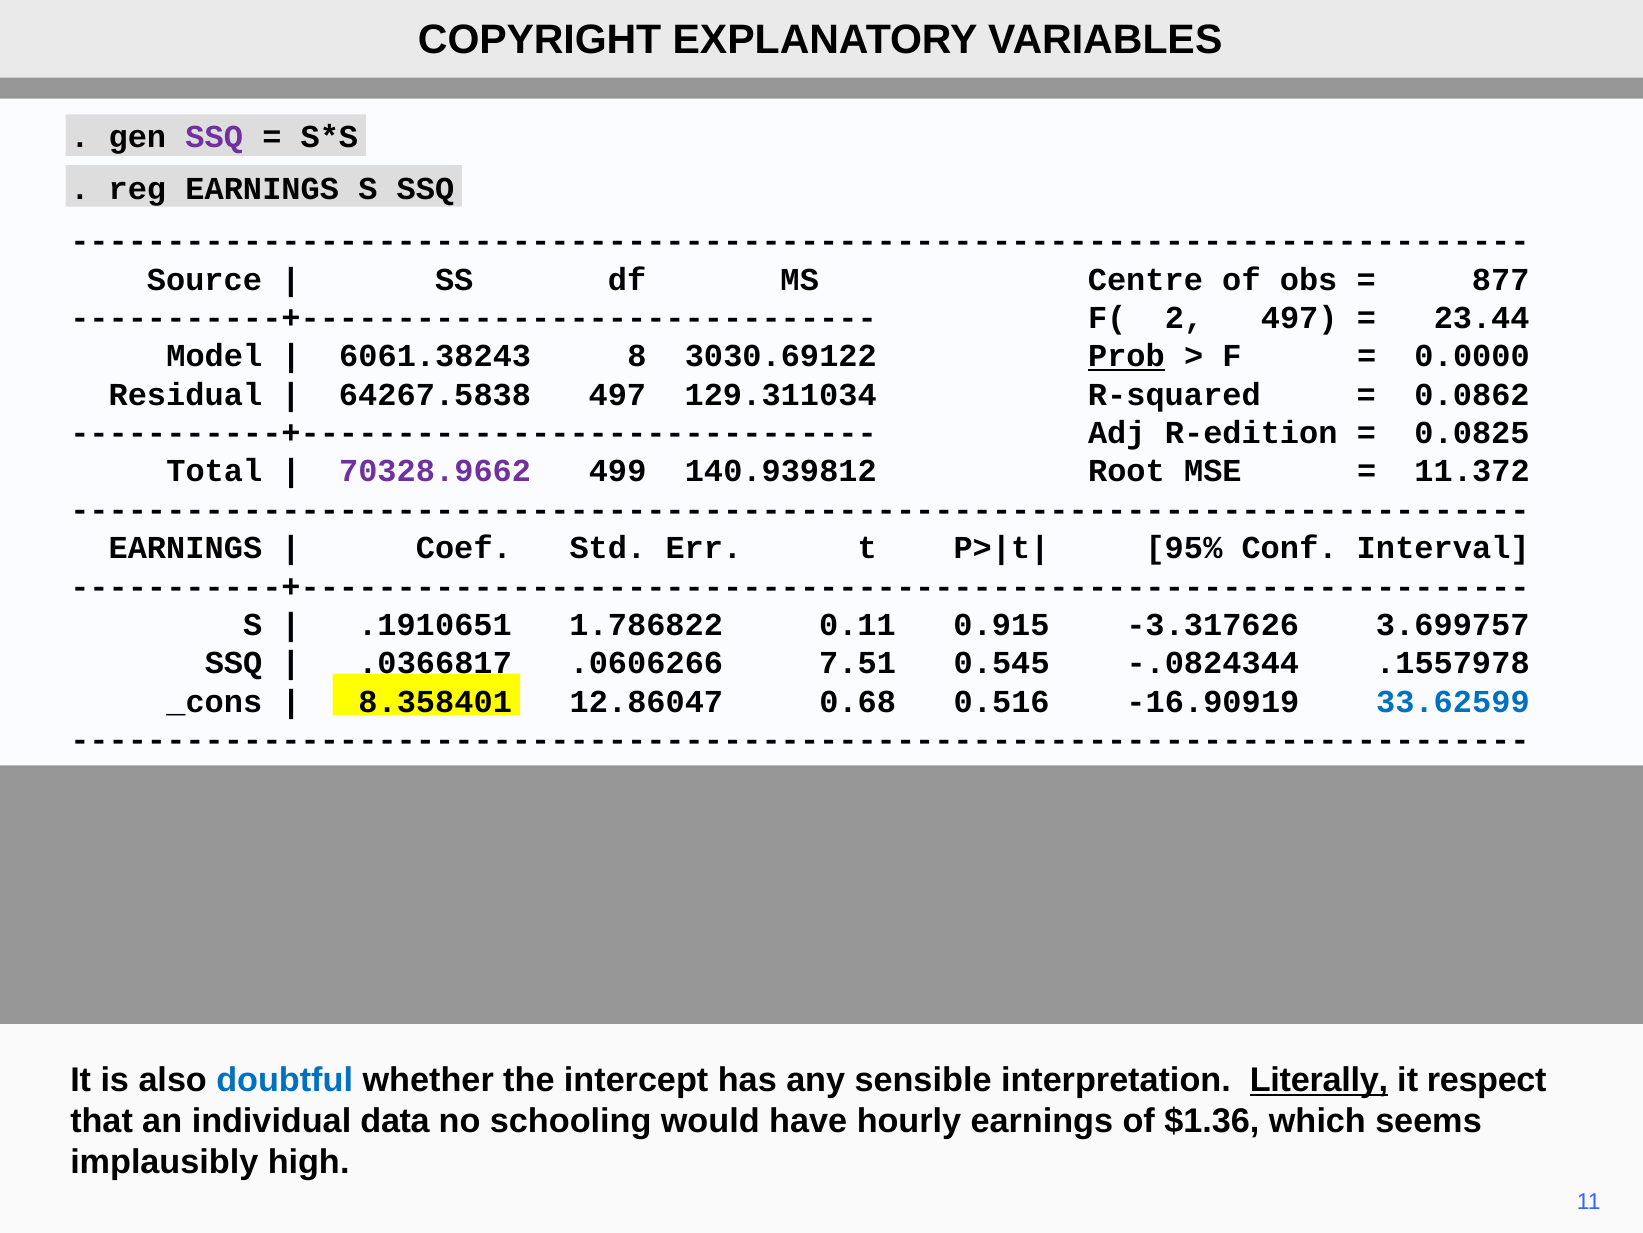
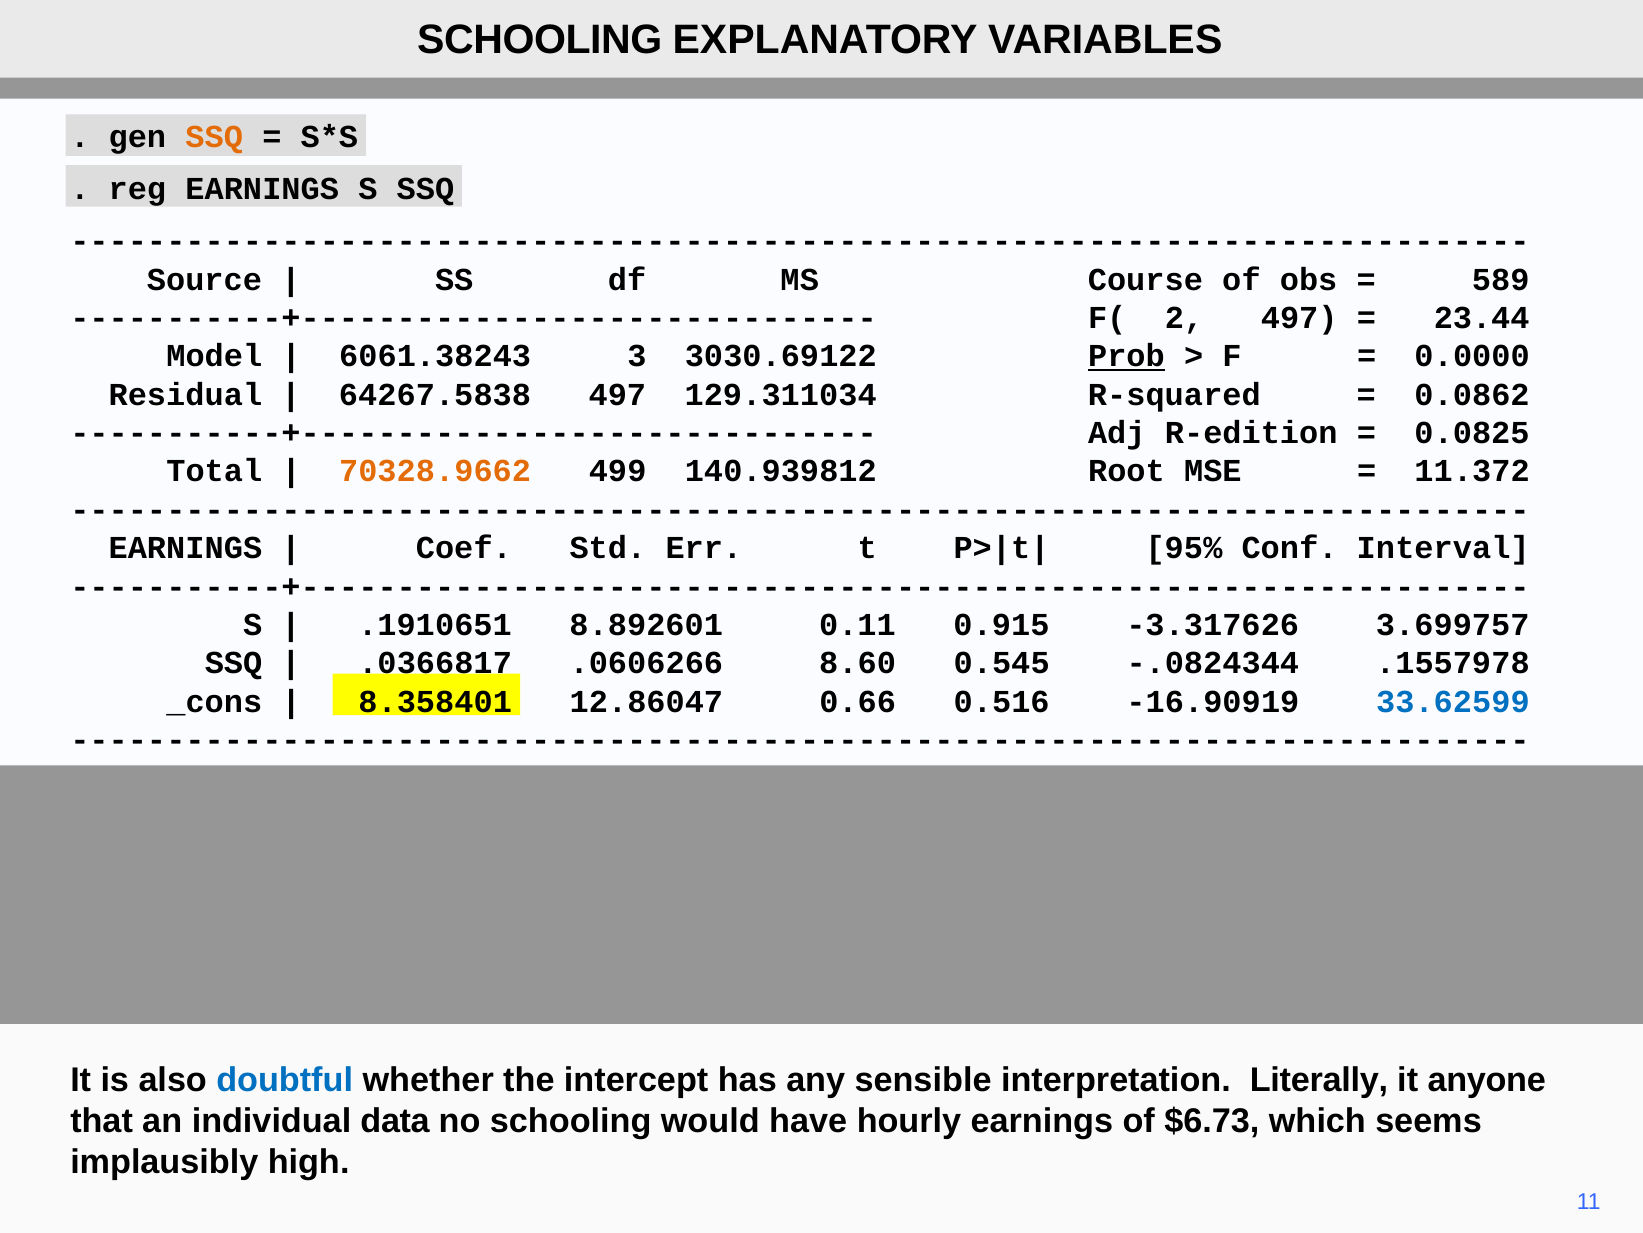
COPYRIGHT: COPYRIGHT -> SCHOOLING (540, 40)
SSQ colour: purple -> orange (214, 137)
Centre: Centre -> Course (1145, 279)
877: 877 -> 589 (1501, 279)
8: 8 -> 3 (637, 356)
70328.9662 colour: purple -> orange (435, 471)
1.786822: 1.786822 -> 8.892601 (646, 625)
7.51: 7.51 -> 8.60 (858, 663)
0.68: 0.68 -> 0.66 (858, 701)
Literally underline: present -> none (1319, 1080)
respect: respect -> anyone (1487, 1080)
$1.36: $1.36 -> $6.73 (1212, 1121)
